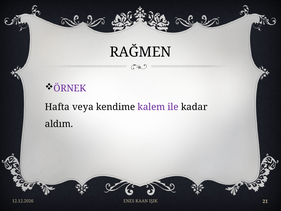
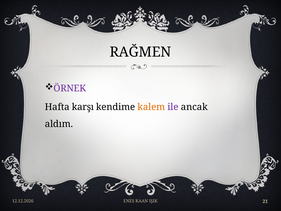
veya: veya -> karşı (83, 107)
kalem colour: purple -> orange (151, 107)
kadar: kadar -> ancak (194, 107)
